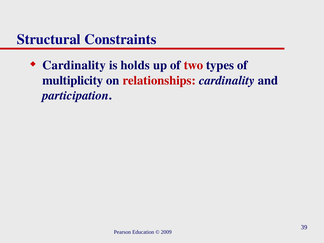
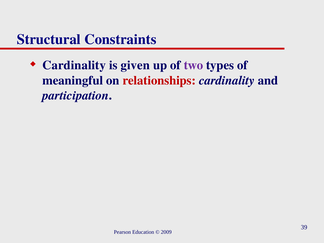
holds: holds -> given (135, 65)
two colour: red -> purple (193, 65)
multiplicity: multiplicity -> meaningful (73, 80)
